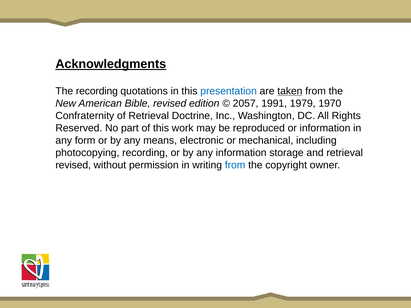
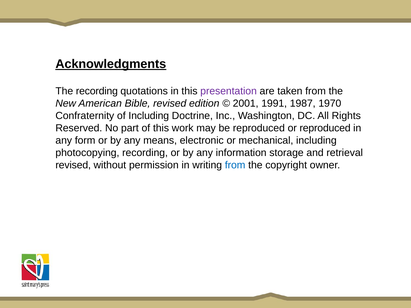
presentation colour: blue -> purple (229, 91)
taken underline: present -> none (290, 91)
2057: 2057 -> 2001 (246, 103)
1979: 1979 -> 1987 (303, 103)
of Retrieval: Retrieval -> Including (149, 116)
or information: information -> reproduced (325, 128)
